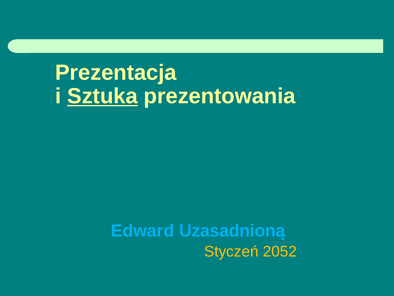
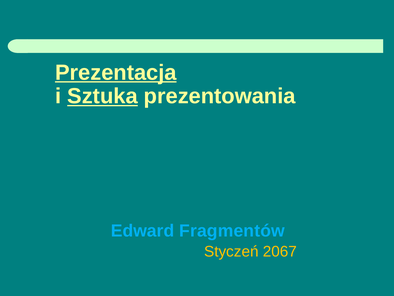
Prezentacja underline: none -> present (116, 72)
Uzasadnioną: Uzasadnioną -> Fragmentów (232, 230)
2052: 2052 -> 2067 (280, 251)
